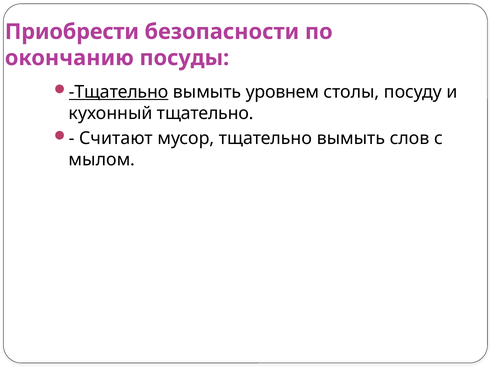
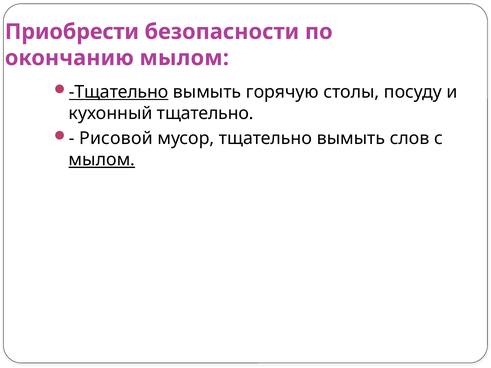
окончанию посуды: посуды -> мылом (184, 58)
уровнем: уровнем -> горячую (282, 92)
Считают: Считают -> Рисовой (116, 139)
мылом underline: none -> present (102, 160)
